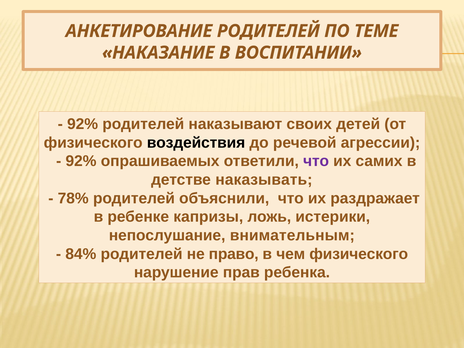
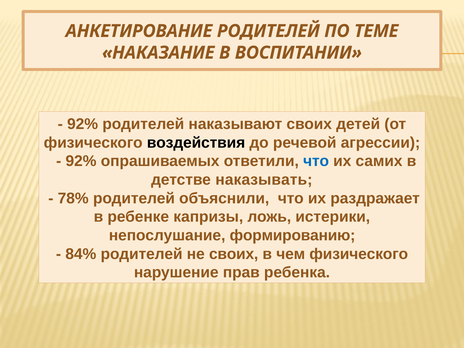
что colour: purple -> blue (316, 161)
внимательным: внимательным -> формированию (293, 235)
не право: право -> своих (234, 254)
